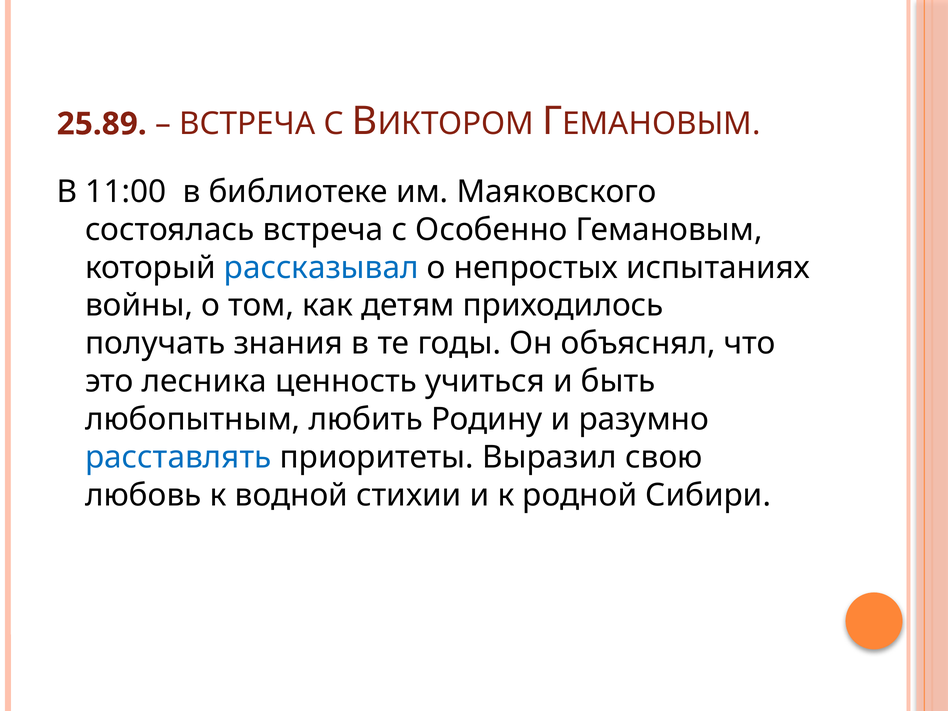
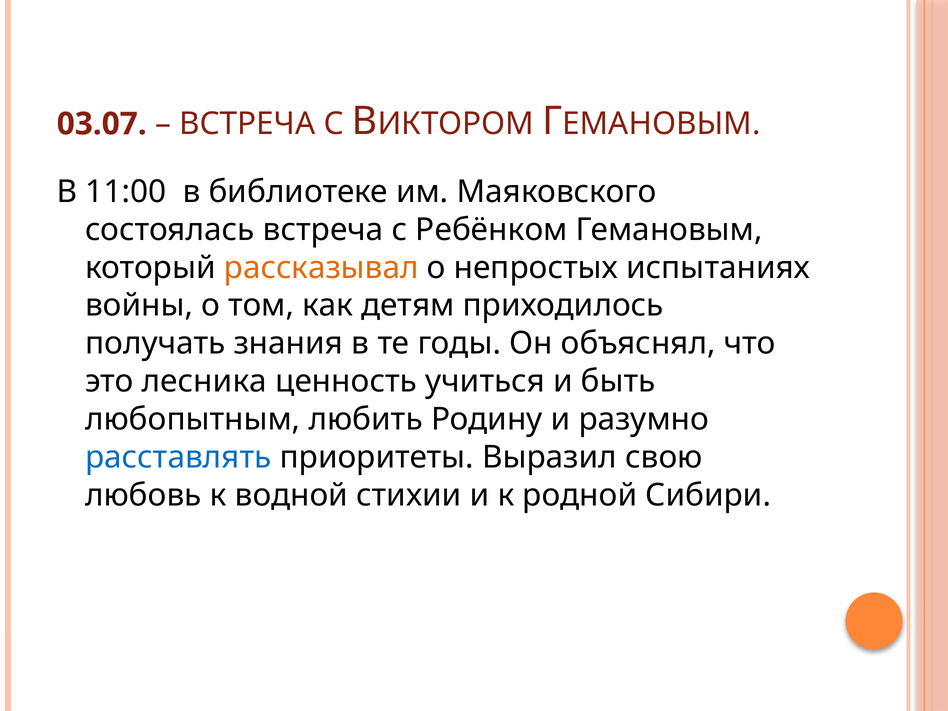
25.89: 25.89 -> 03.07 (102, 124)
Особенно: Особенно -> Ребёнком (492, 230)
рассказывал colour: blue -> orange (321, 268)
